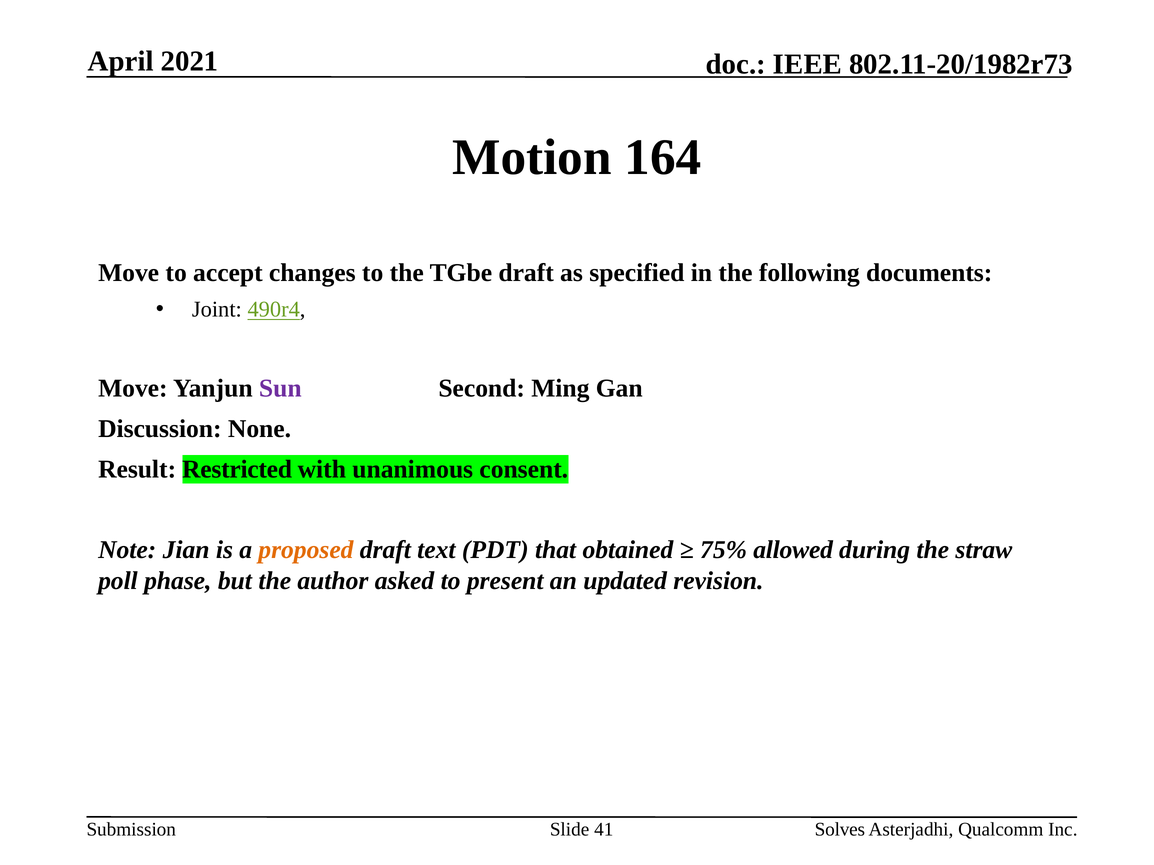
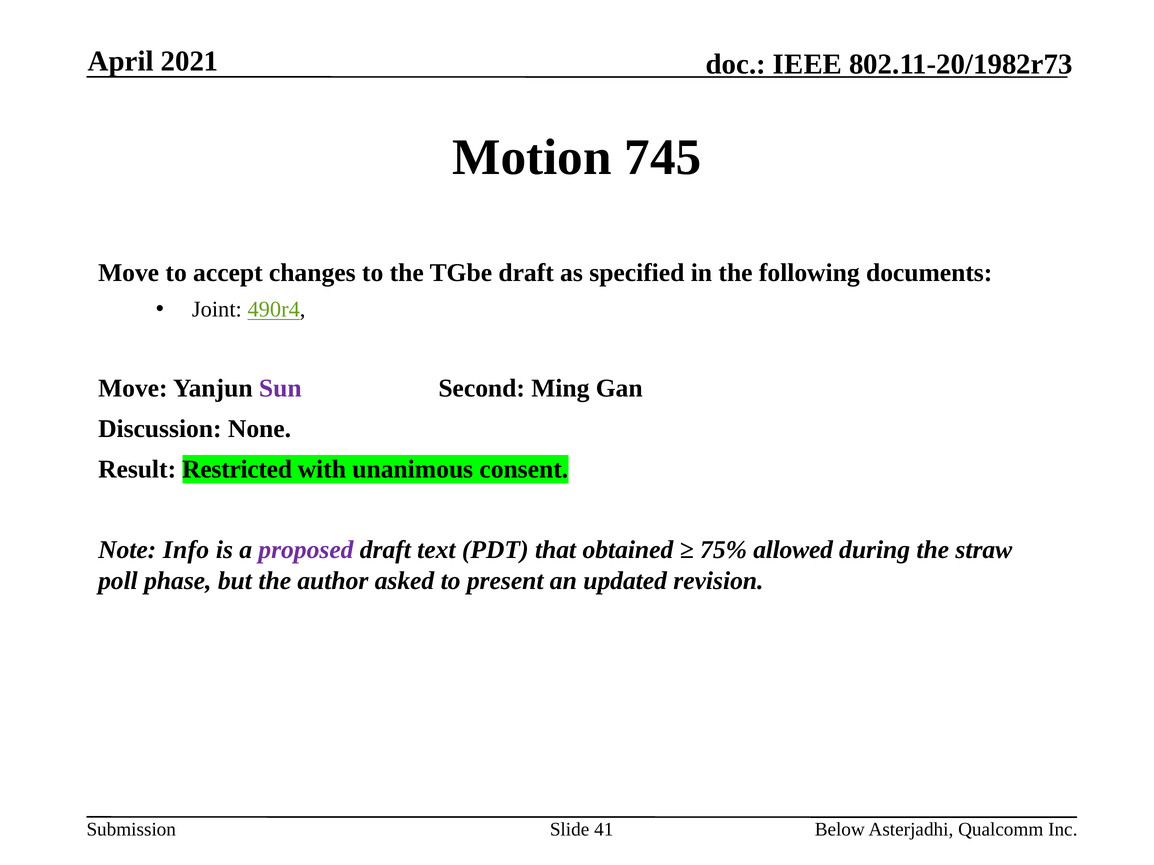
164: 164 -> 745 (663, 157)
Jian: Jian -> Info (186, 550)
proposed colour: orange -> purple (306, 550)
Solves: Solves -> Below (840, 830)
